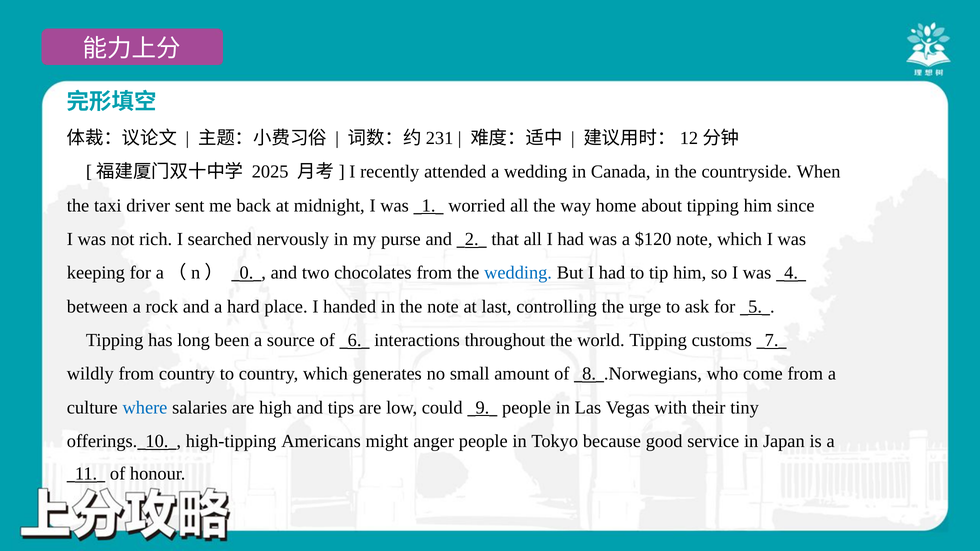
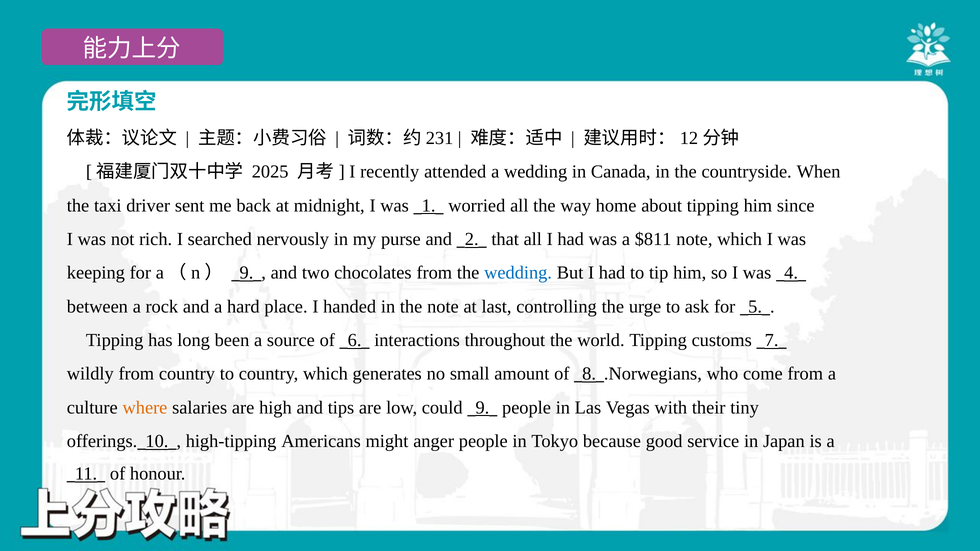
$120: $120 -> $811 (653, 239)
0: 0 -> 9 (246, 273)
where colour: blue -> orange (145, 408)
